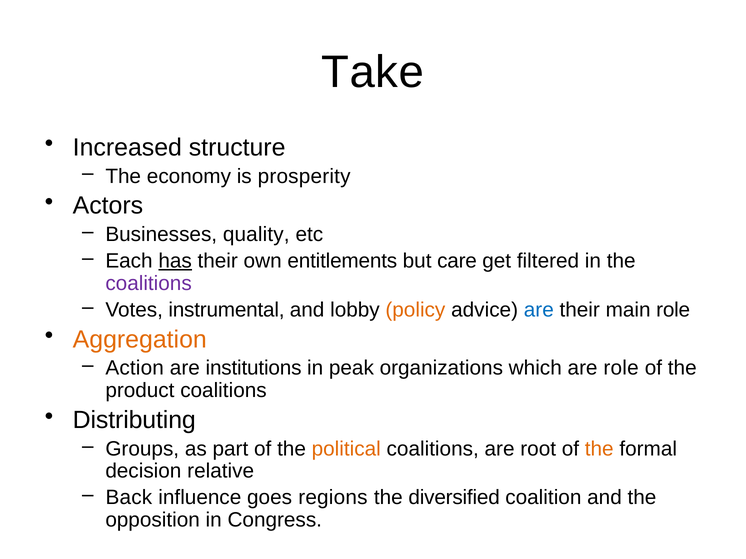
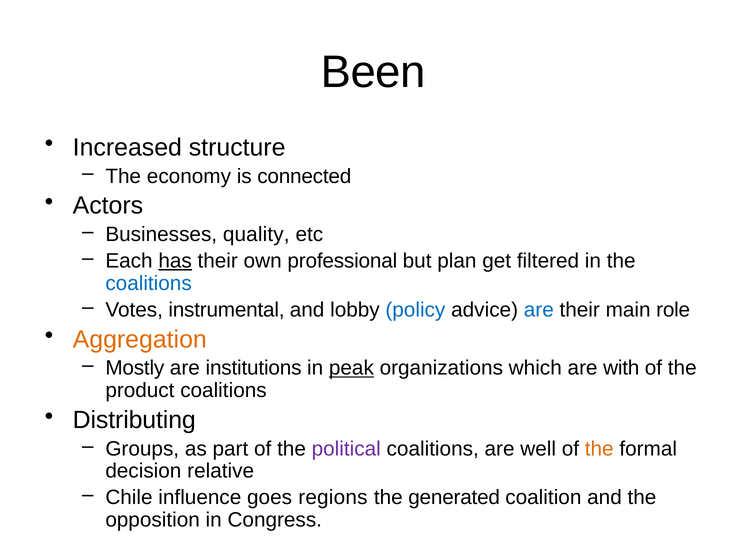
Take: Take -> Been (373, 72)
prosperity: prosperity -> connected (304, 176)
entitlements: entitlements -> professional (342, 261)
care: care -> plan (457, 261)
coalitions colour: purple -> blue (149, 284)
policy colour: orange -> blue (415, 310)
Action: Action -> Mostly (135, 368)
peak underline: none -> present (351, 368)
are role: role -> with (621, 368)
political colour: orange -> purple (346, 449)
root: root -> well (538, 449)
Back: Back -> Chile (129, 498)
diversified: diversified -> generated (454, 498)
